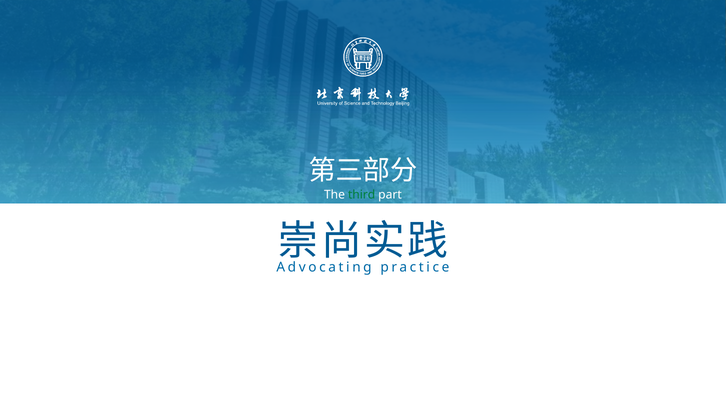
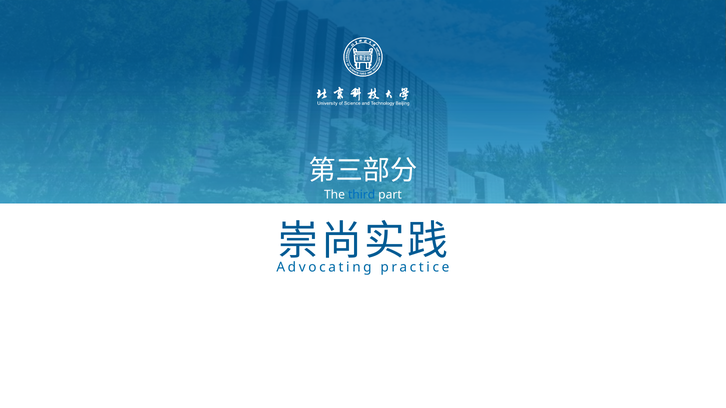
third colour: green -> blue (362, 195)
